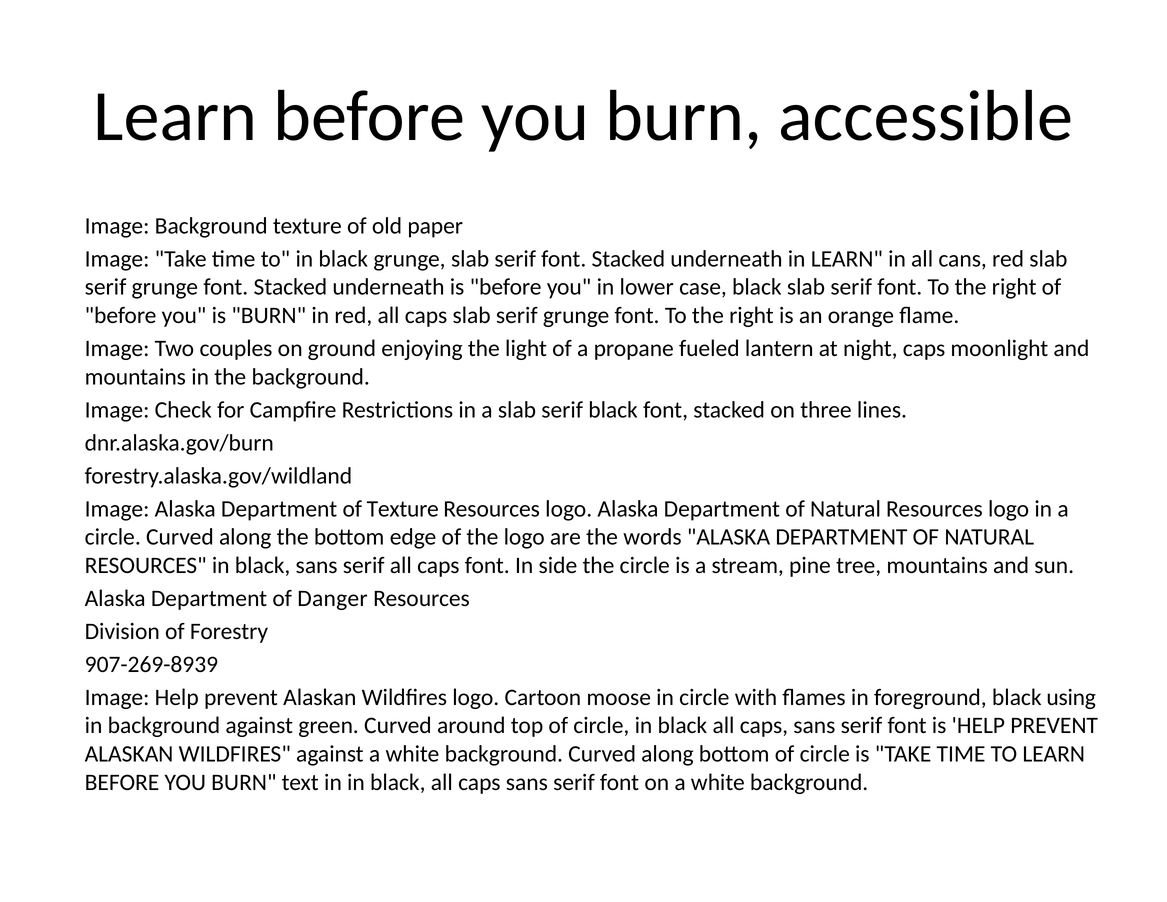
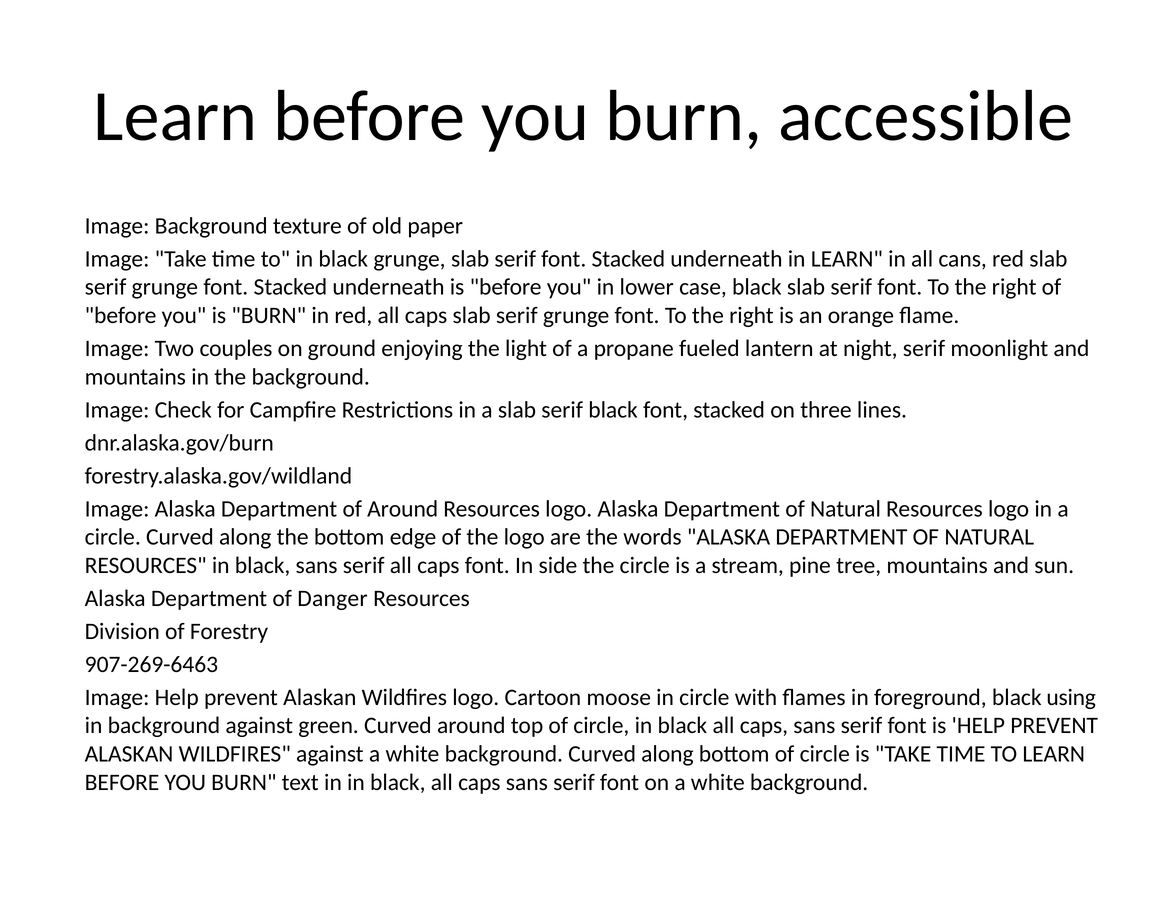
night caps: caps -> serif (924, 348)
of Texture: Texture -> Around (403, 509)
907-269-8939: 907-269-8939 -> 907-269-6463 (151, 664)
